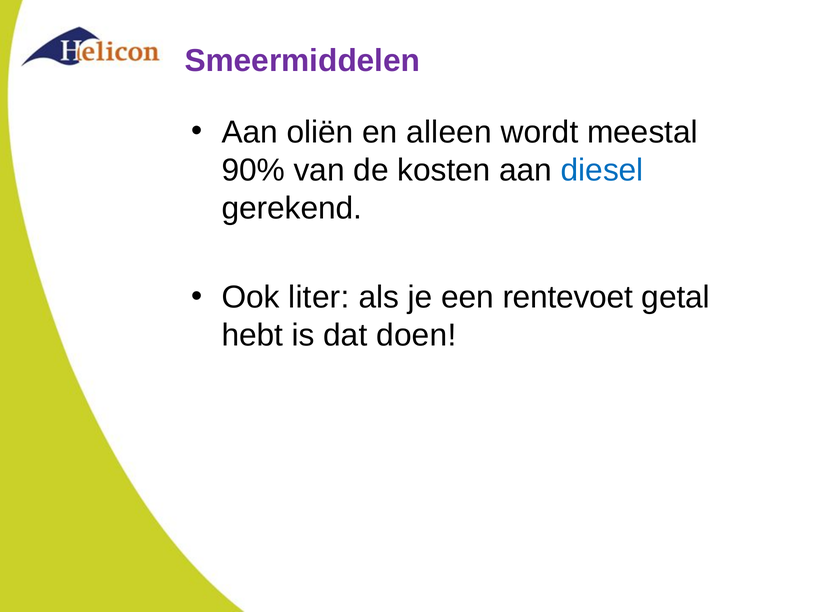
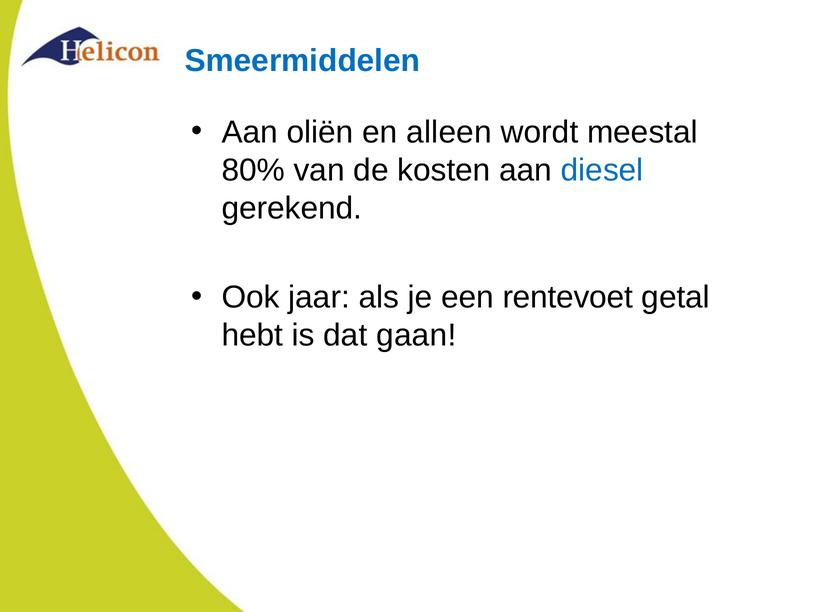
Smeermiddelen colour: purple -> blue (302, 61)
90%: 90% -> 80% (253, 170)
liter: liter -> jaar (319, 297)
doen: doen -> gaan (416, 335)
